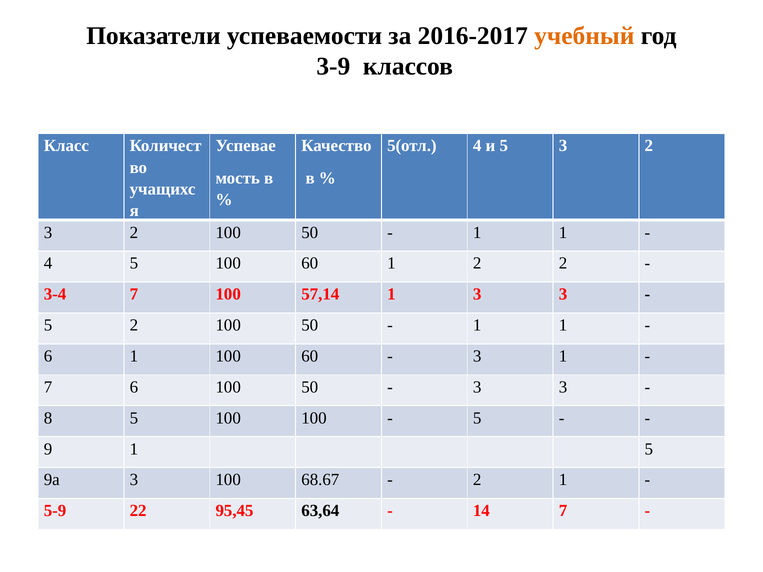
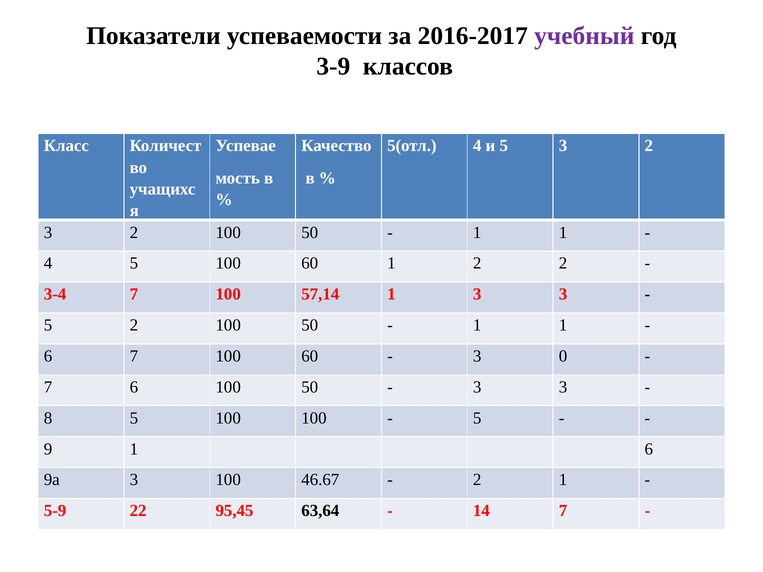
учебный colour: orange -> purple (584, 36)
6 1: 1 -> 7 (134, 356)
3 1: 1 -> 0 (563, 356)
1 5: 5 -> 6 (649, 449)
68.67: 68.67 -> 46.67 (320, 480)
